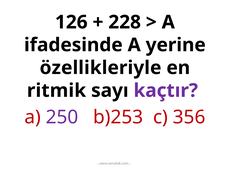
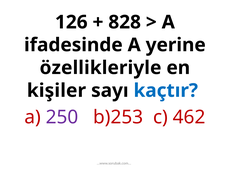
228: 228 -> 828 (125, 22)
ritmik: ritmik -> kişiler (56, 91)
kaçtır colour: purple -> blue (166, 91)
356: 356 -> 462 (189, 117)
